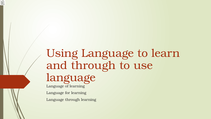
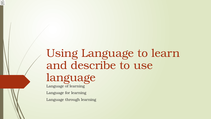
and through: through -> describe (93, 65)
